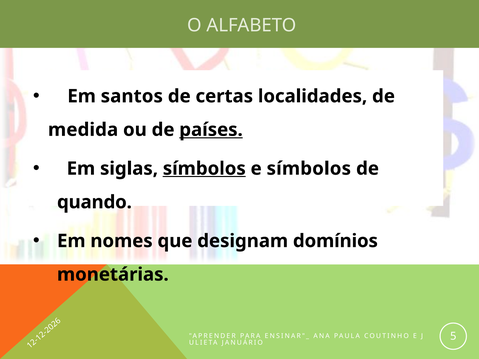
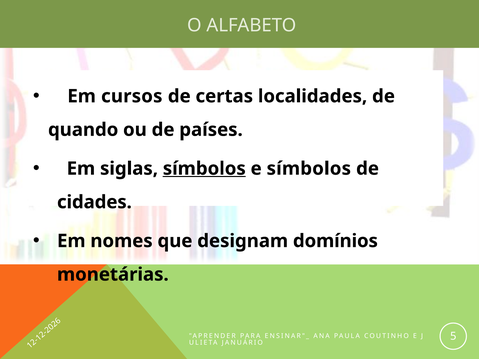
santos: santos -> cursos (132, 96)
medida: medida -> quando (83, 130)
países underline: present -> none (211, 130)
quando: quando -> cidades (94, 202)
